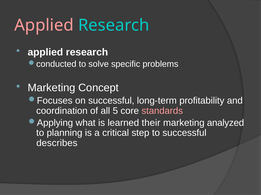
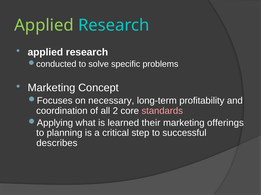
Applied colour: pink -> light green (44, 25)
on successful: successful -> necessary (111, 101)
5: 5 -> 2 (115, 111)
analyzed: analyzed -> offerings (225, 123)
